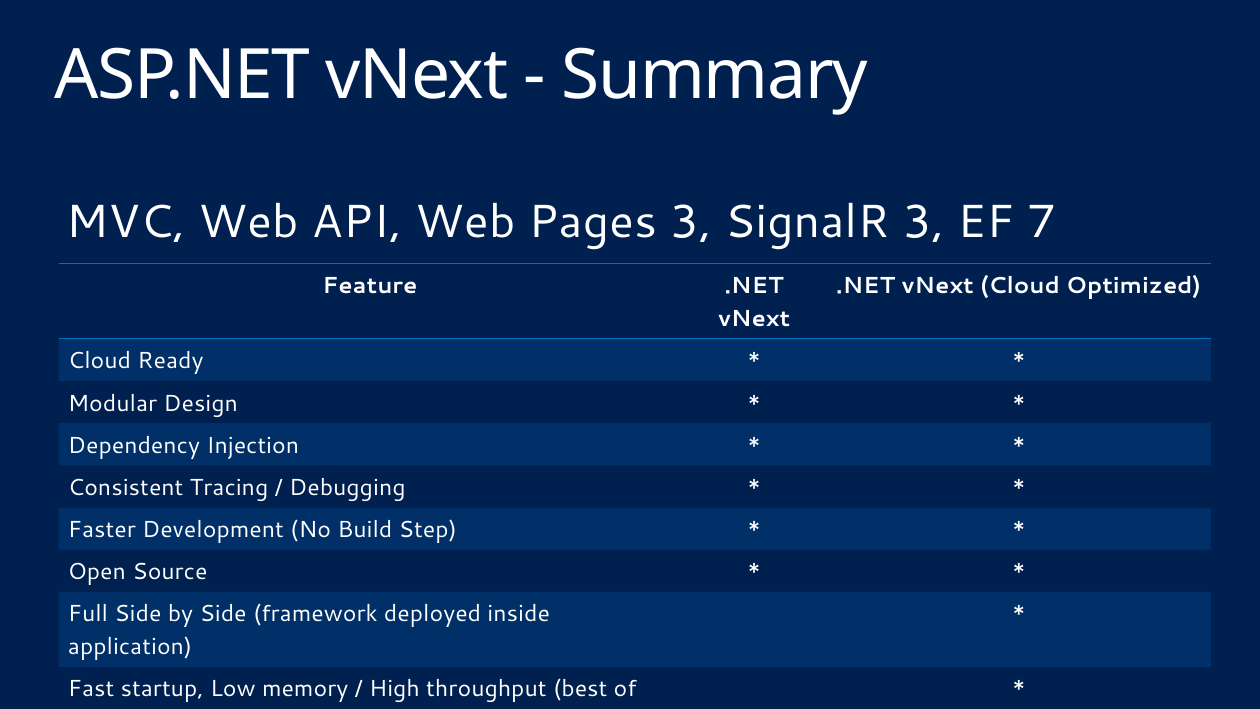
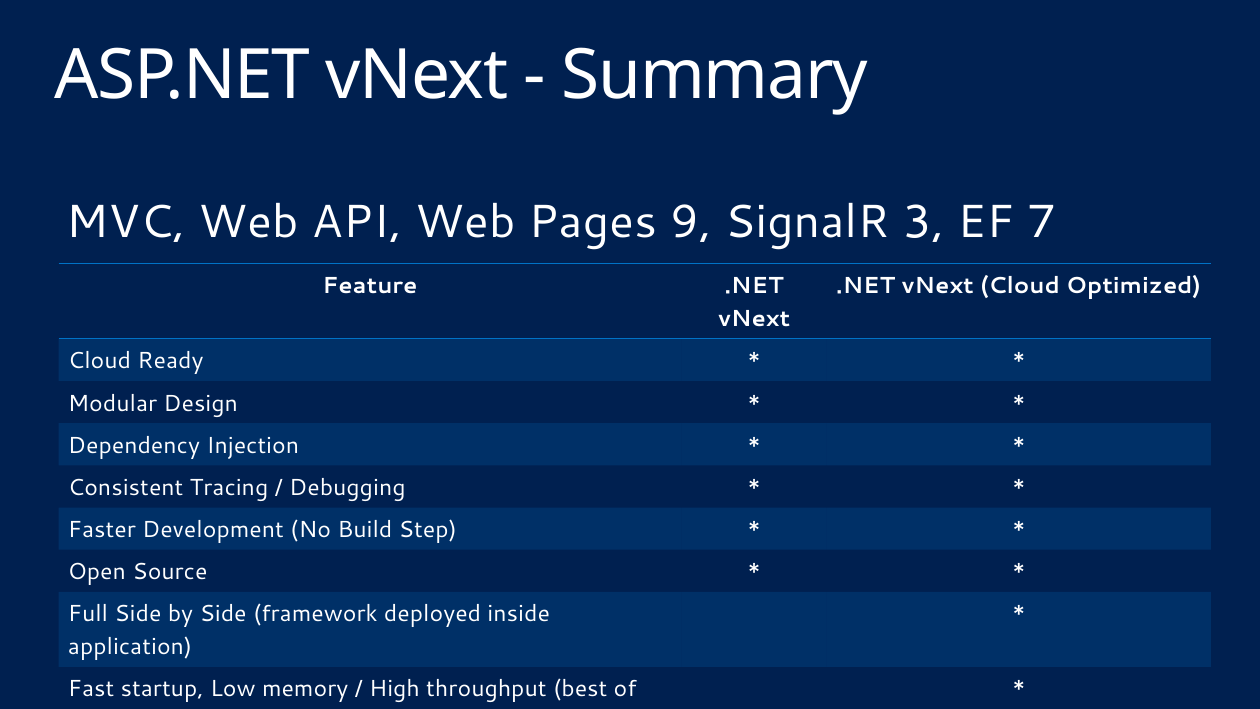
Pages 3: 3 -> 9 (691, 223)
